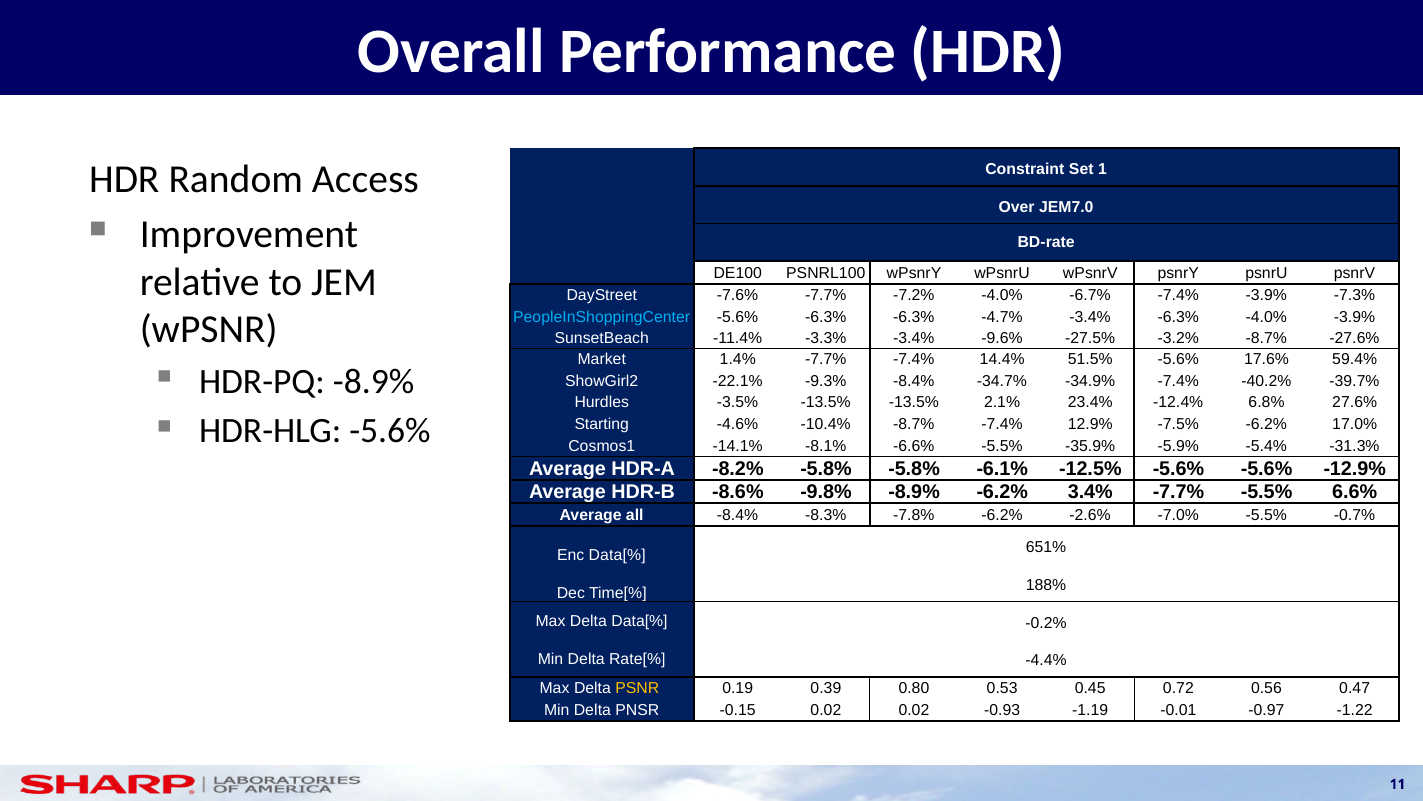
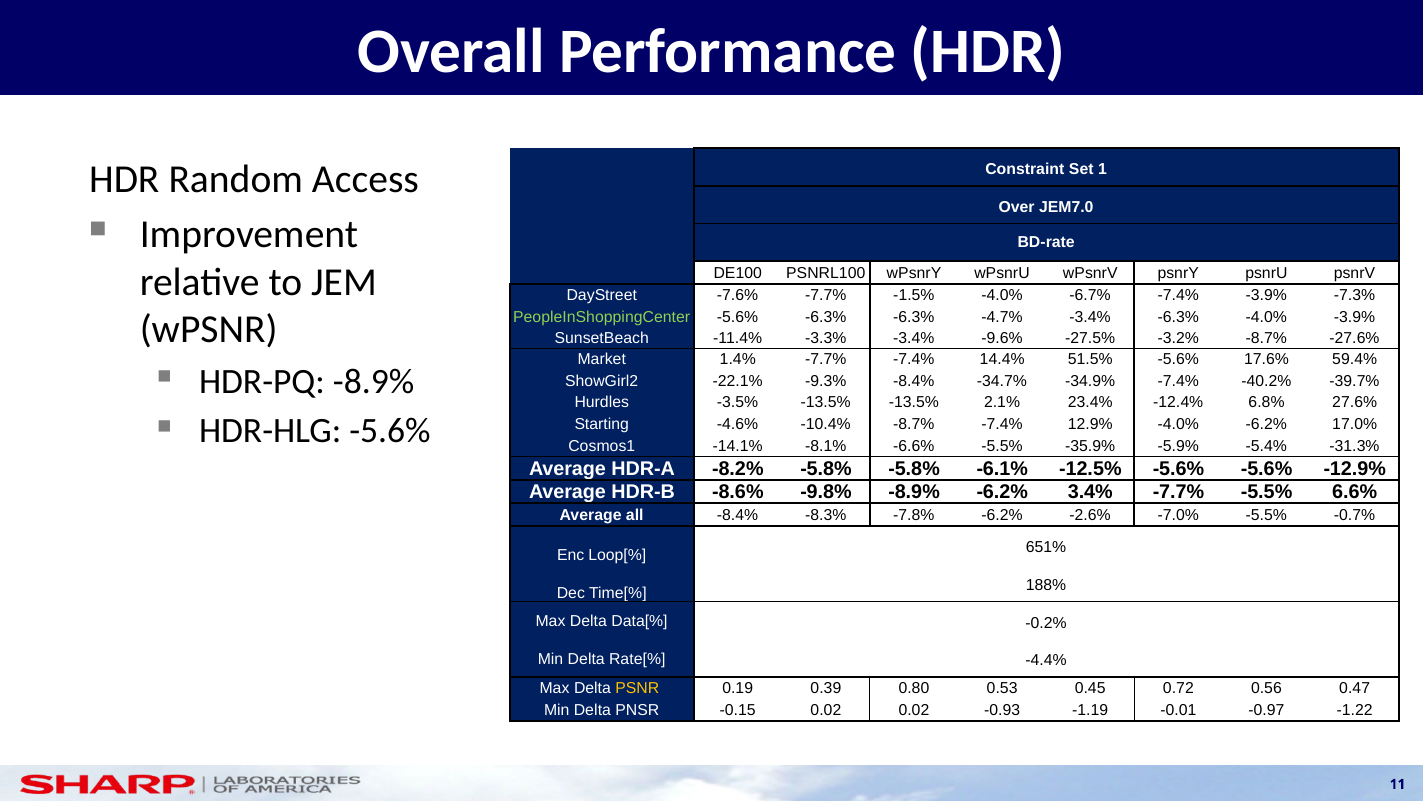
-7.2%: -7.2% -> -1.5% (914, 295)
PeopleInShoppingCenter colour: light blue -> light green (602, 317)
12.9% -7.5%: -7.5% -> -4.0% (1178, 424)
Enc Data[%: Data[% -> Loop[% (617, 555)
